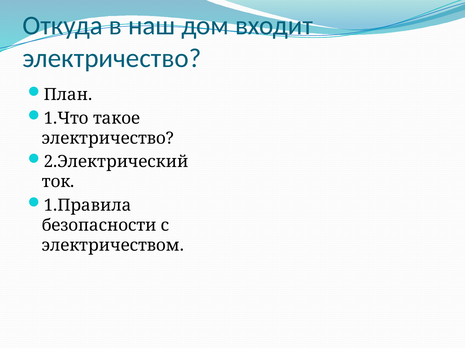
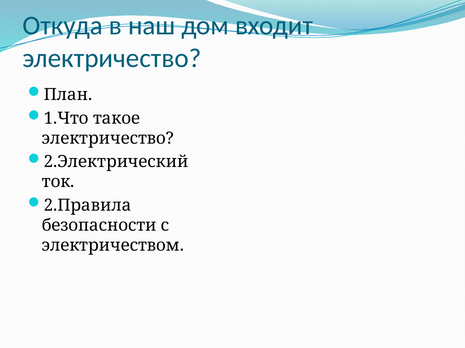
1.Правила: 1.Правила -> 2.Правила (88, 206)
